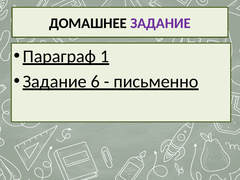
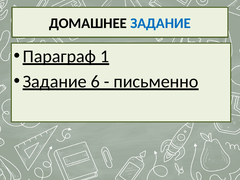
ЗАДАНИЕ colour: purple -> blue (161, 23)
